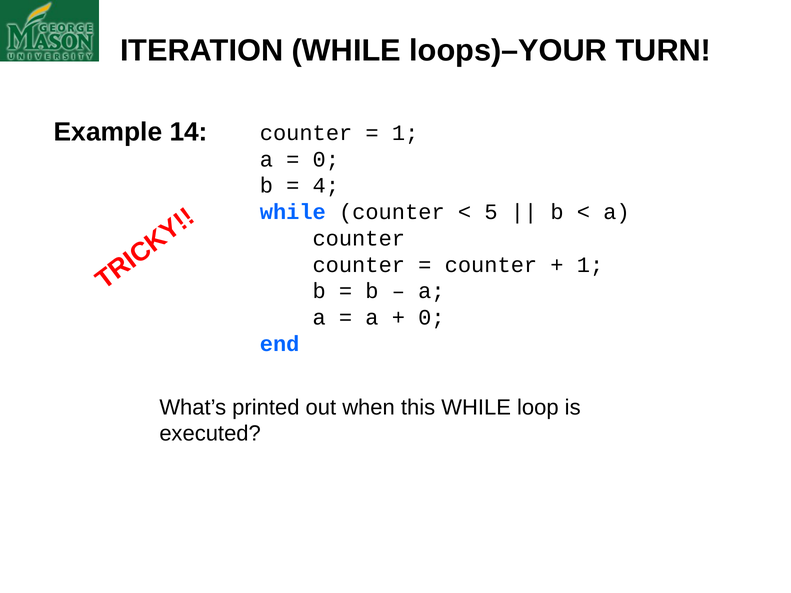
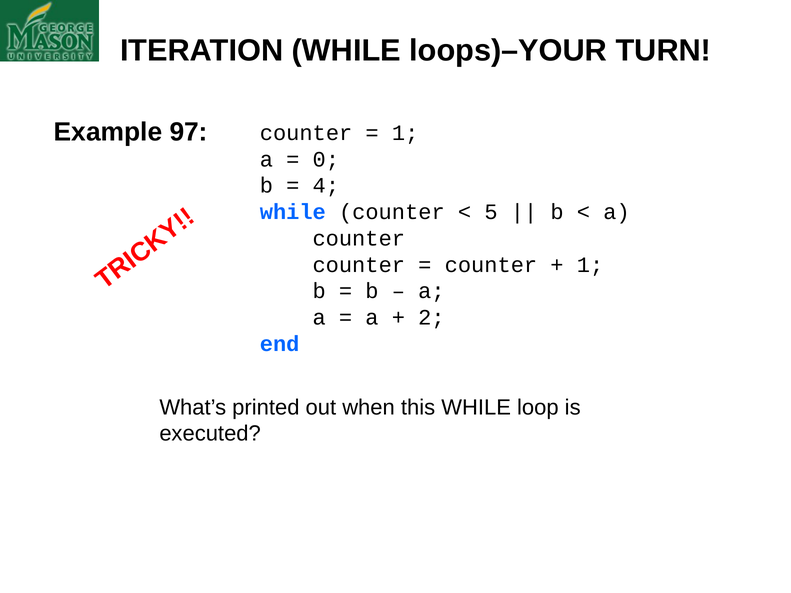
14: 14 -> 97 (189, 132)
0: 0 -> 2 (431, 318)
